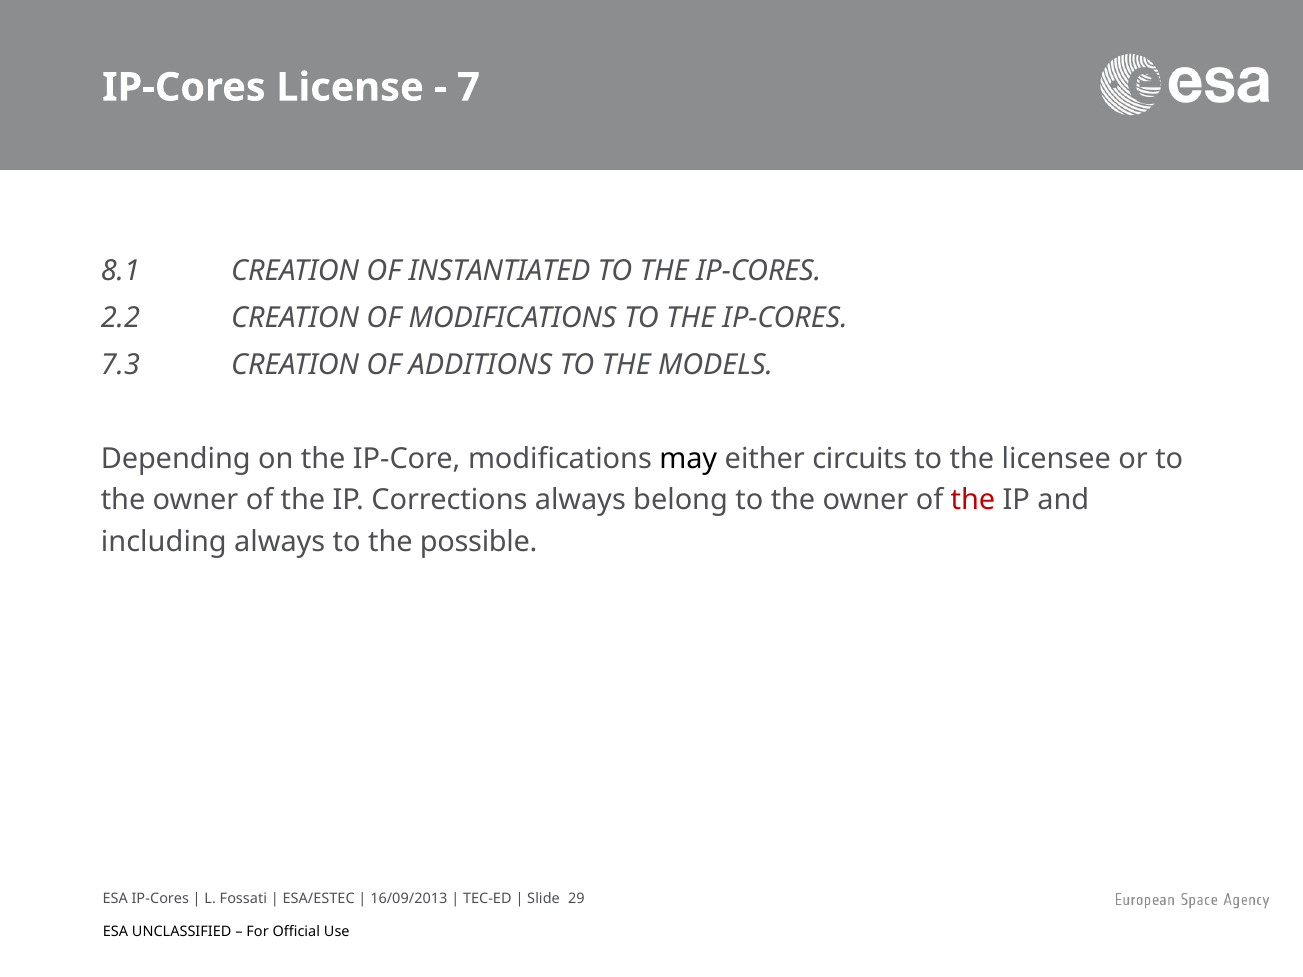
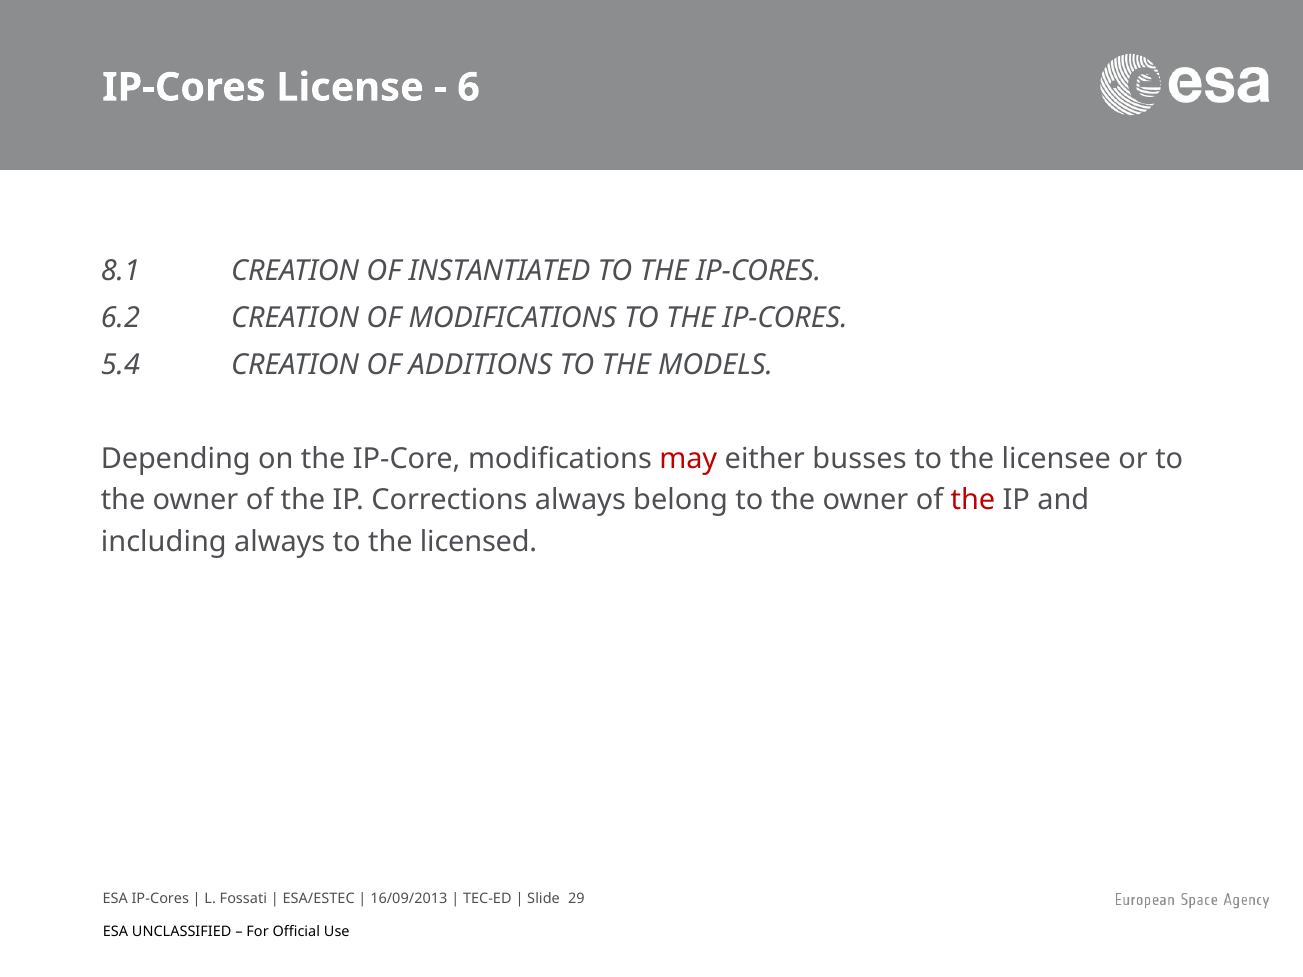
7: 7 -> 6 (469, 87)
2.2: 2.2 -> 6.2 (120, 318)
7.3: 7.3 -> 5.4 (120, 365)
may colour: black -> red (688, 459)
circuits: circuits -> busses (860, 459)
possible: possible -> licensed (479, 542)
